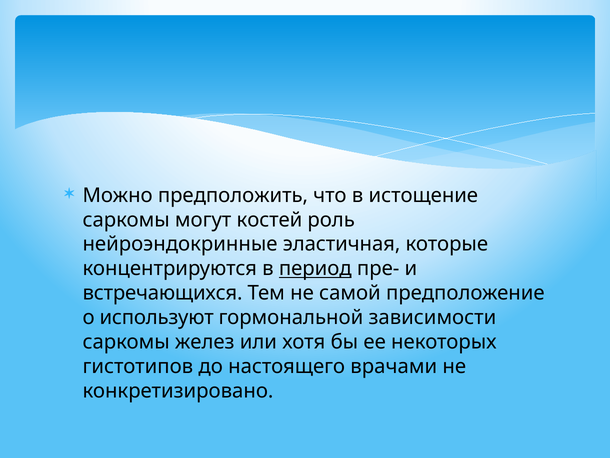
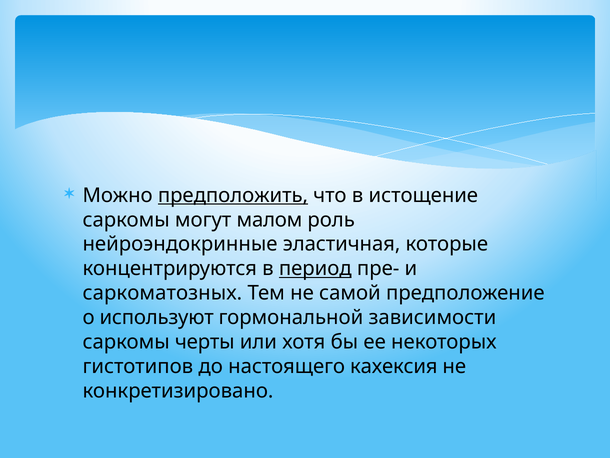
предположить underline: none -> present (233, 195)
костей: костей -> малом (269, 220)
встречающихся: встречающихся -> саркоматозных (162, 293)
желез: желез -> черты (205, 342)
врачами: врачами -> кахексия (394, 366)
